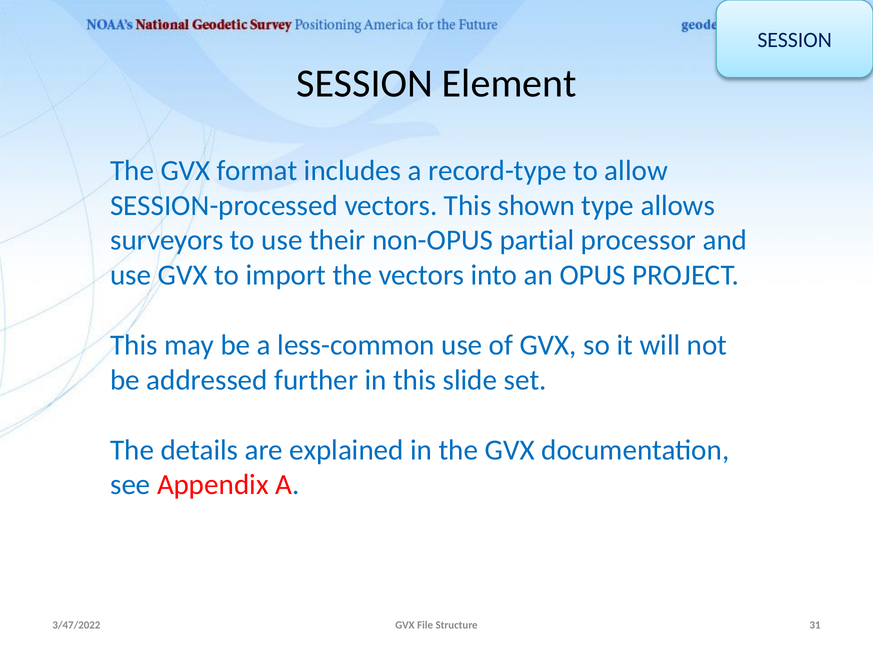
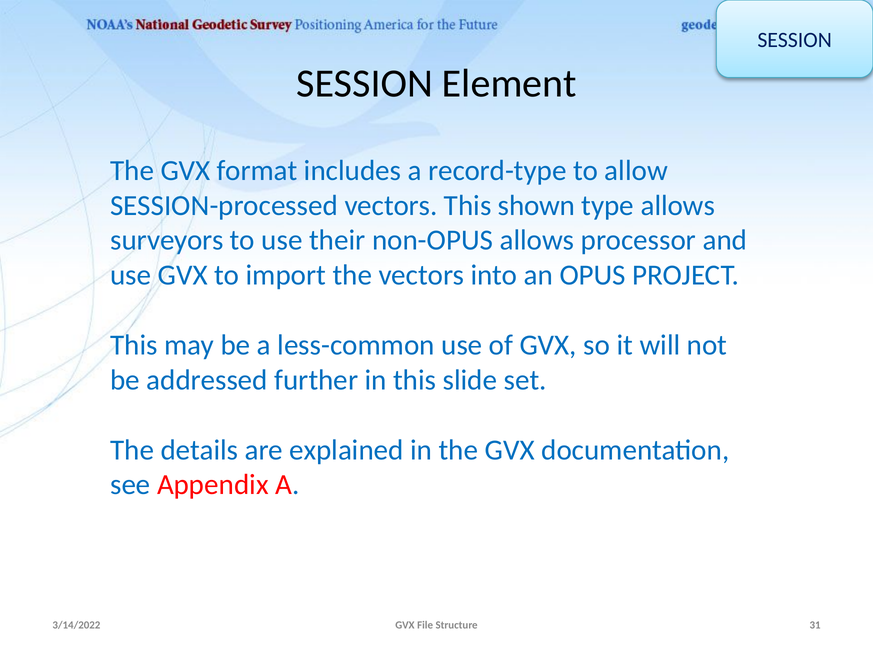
non-OPUS partial: partial -> allows (537, 240)
3/47/2022: 3/47/2022 -> 3/14/2022 (76, 625)
